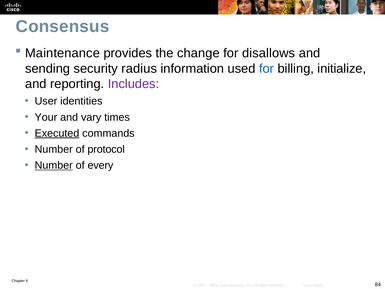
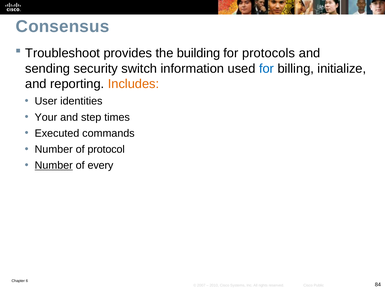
Maintenance: Maintenance -> Troubleshoot (63, 53)
change: change -> building (199, 53)
disallows: disallows -> protocols (269, 53)
radius: radius -> switch (139, 69)
Includes colour: purple -> orange (134, 84)
vary: vary -> step (91, 117)
Executed underline: present -> none (57, 133)
